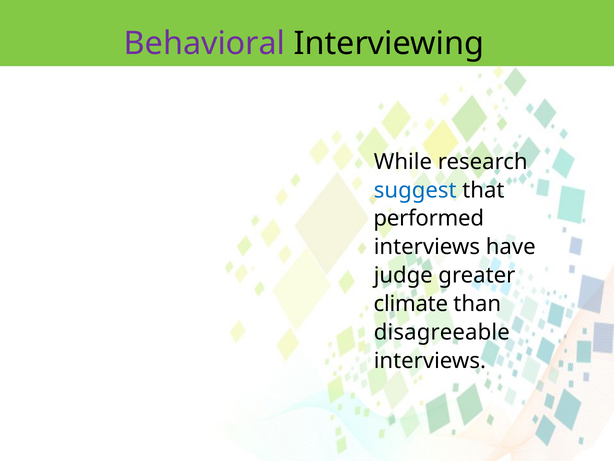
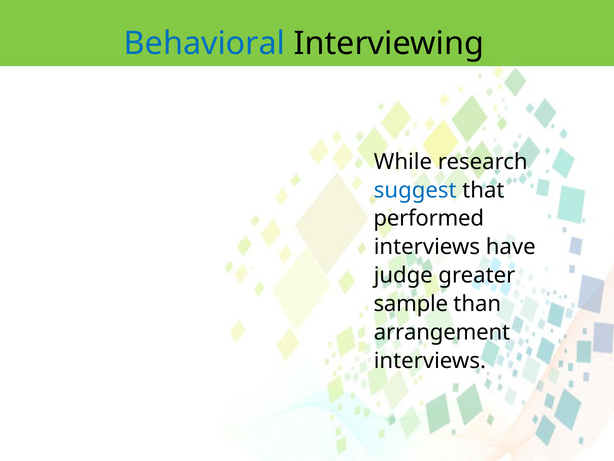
Behavioral colour: purple -> blue (205, 44)
climate: climate -> sample (411, 304)
disagreeable: disagreeable -> arrangement (442, 332)
